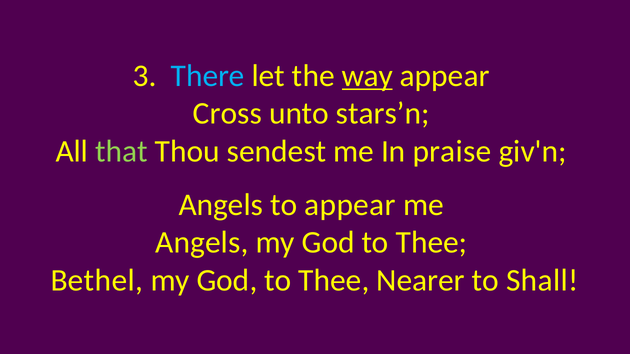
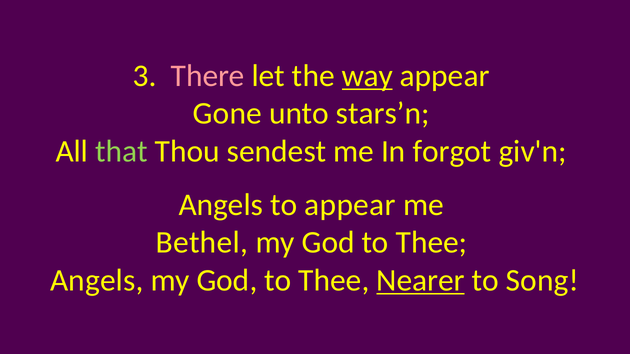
There colour: light blue -> pink (208, 76)
Cross: Cross -> Gone (227, 114)
praise: praise -> forgot (452, 151)
Angels: Angels -> Bethel (202, 243)
Bethel: Bethel -> Angels (97, 281)
Nearer underline: none -> present (421, 281)
Shall: Shall -> Song (542, 281)
